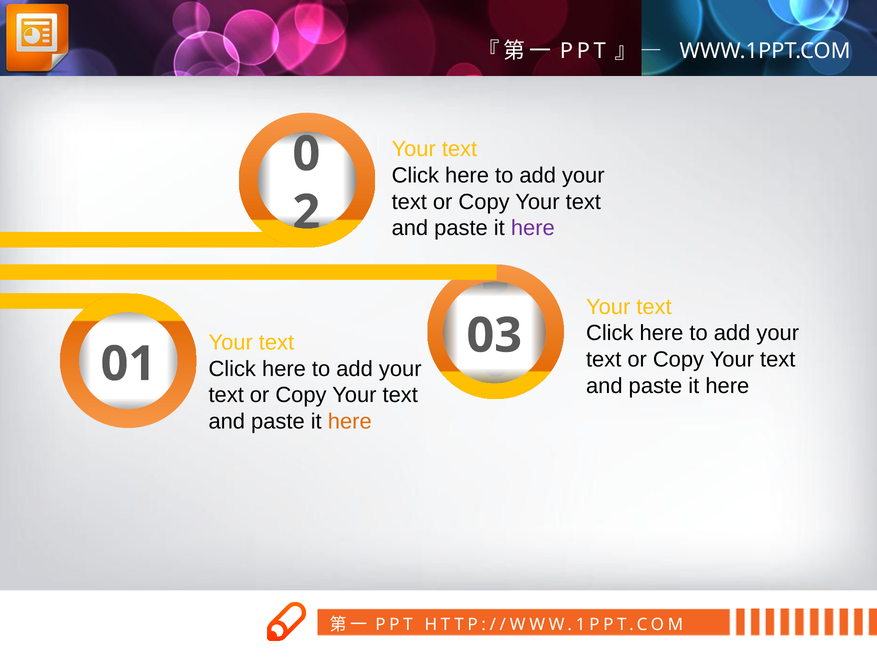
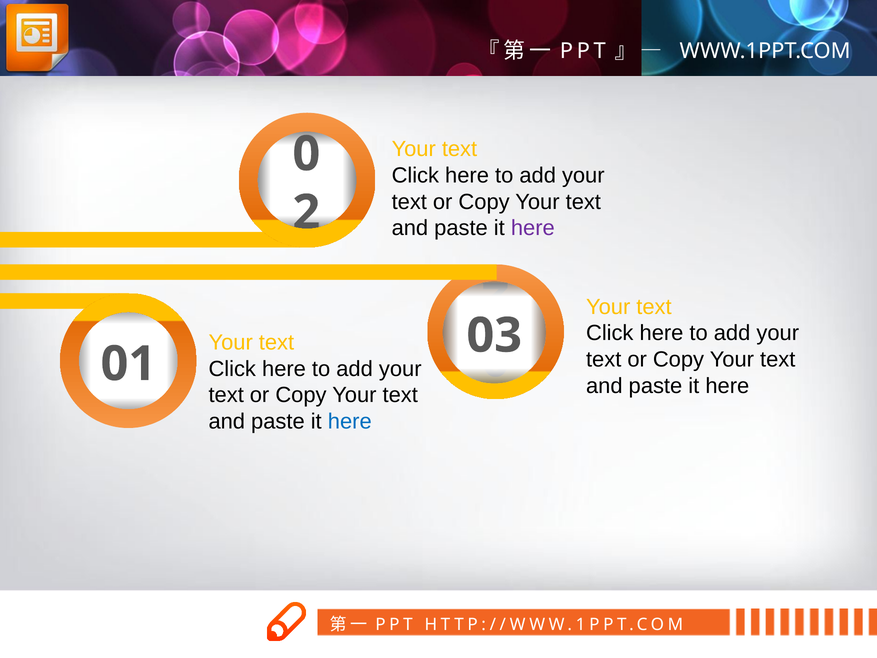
here colour: orange -> blue (350, 421)
